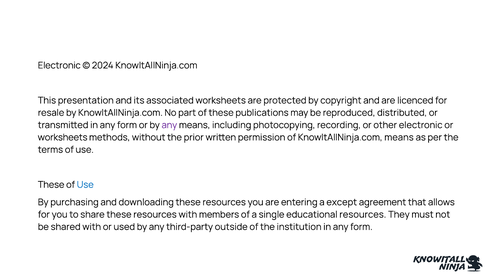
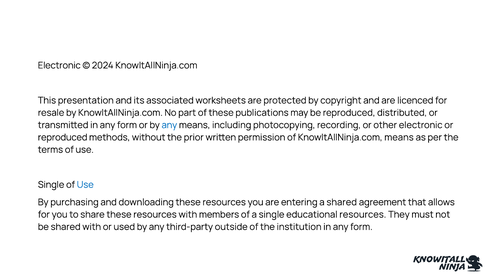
any colour: purple -> blue (169, 125)
worksheets: worksheets -> reproduced (63, 137)
These: These -> Single (51, 184)
a except: except -> shared (342, 202)
